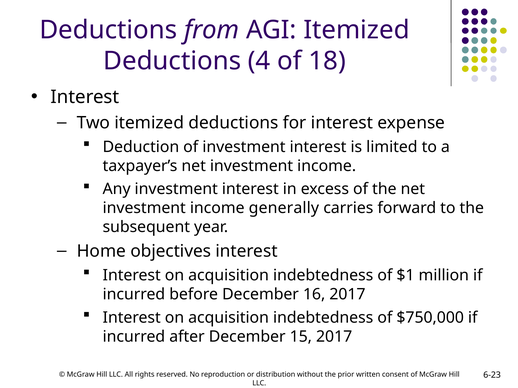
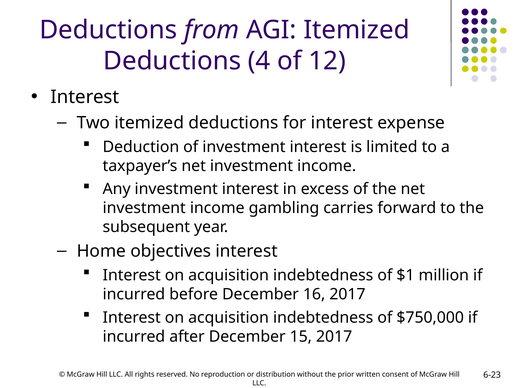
18: 18 -> 12 (327, 61)
generally: generally -> gambling (284, 208)
